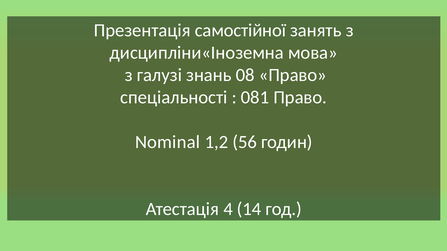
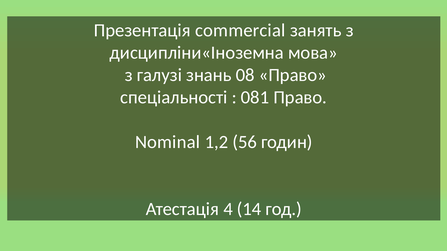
самостійної: самостійної -> commercial (240, 31)
